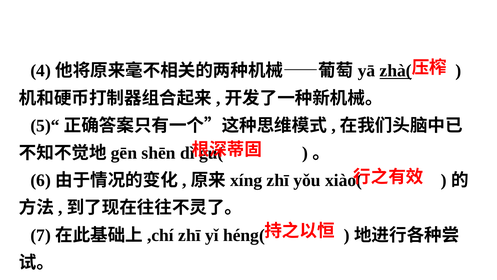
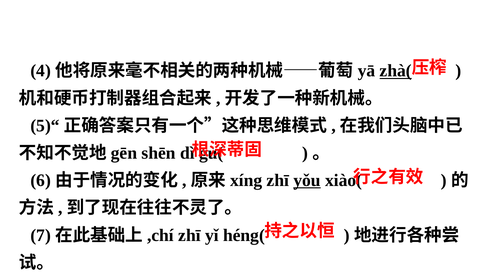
yǒu underline: none -> present (307, 180)
